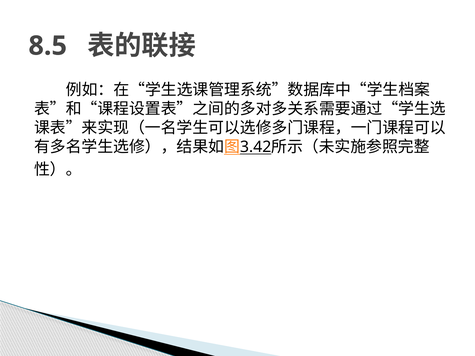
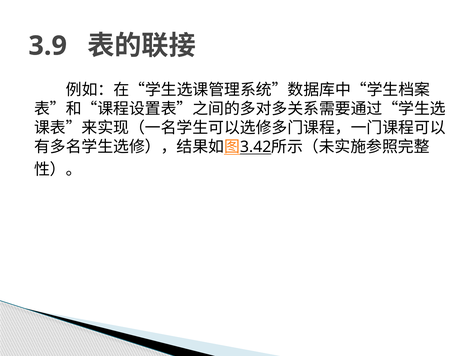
8.5: 8.5 -> 3.9 (48, 46)
